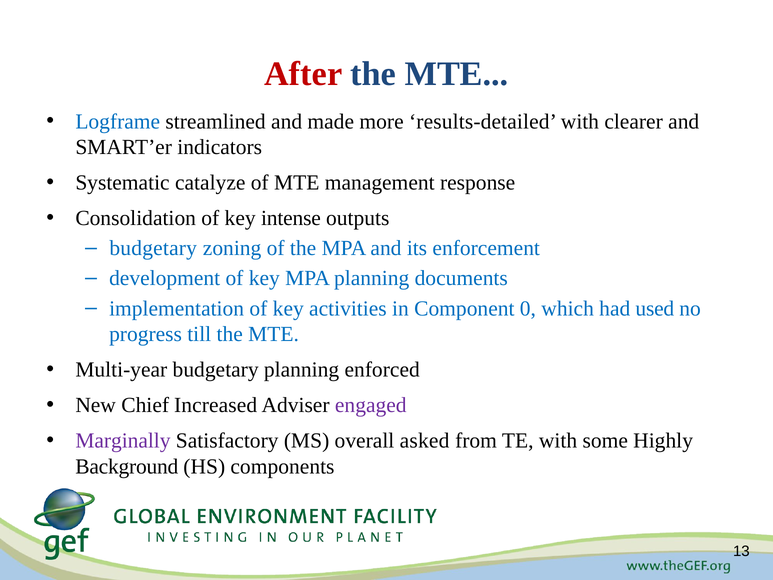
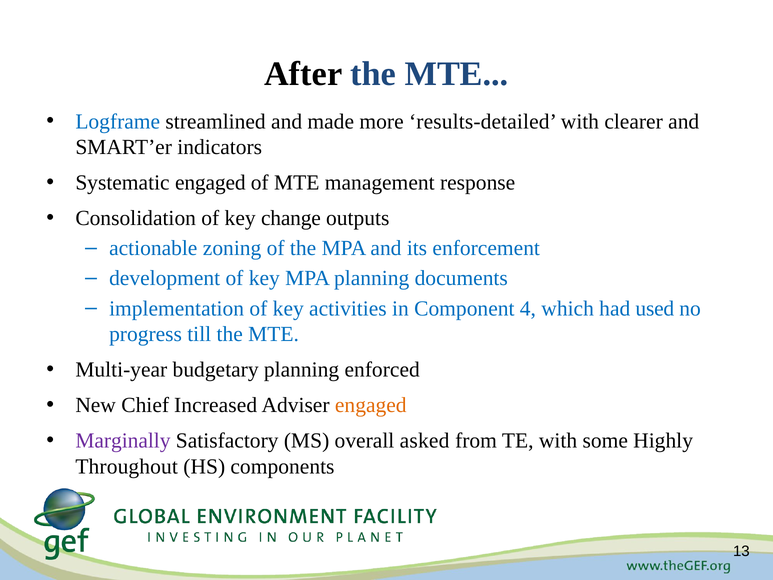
After colour: red -> black (303, 74)
Systematic catalyze: catalyze -> engaged (210, 183)
intense: intense -> change (291, 218)
budgetary: budgetary -> actionable (153, 248)
0: 0 -> 4 (528, 308)
engaged colour: purple -> orange (371, 405)
Background: Background -> Throughout (127, 466)
